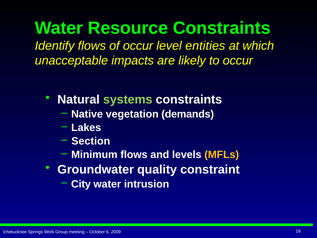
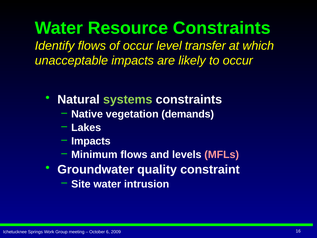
entities: entities -> transfer (205, 46)
Section: Section -> Impacts (91, 141)
MFLs colour: yellow -> pink (222, 155)
City: City -> Site (81, 184)
